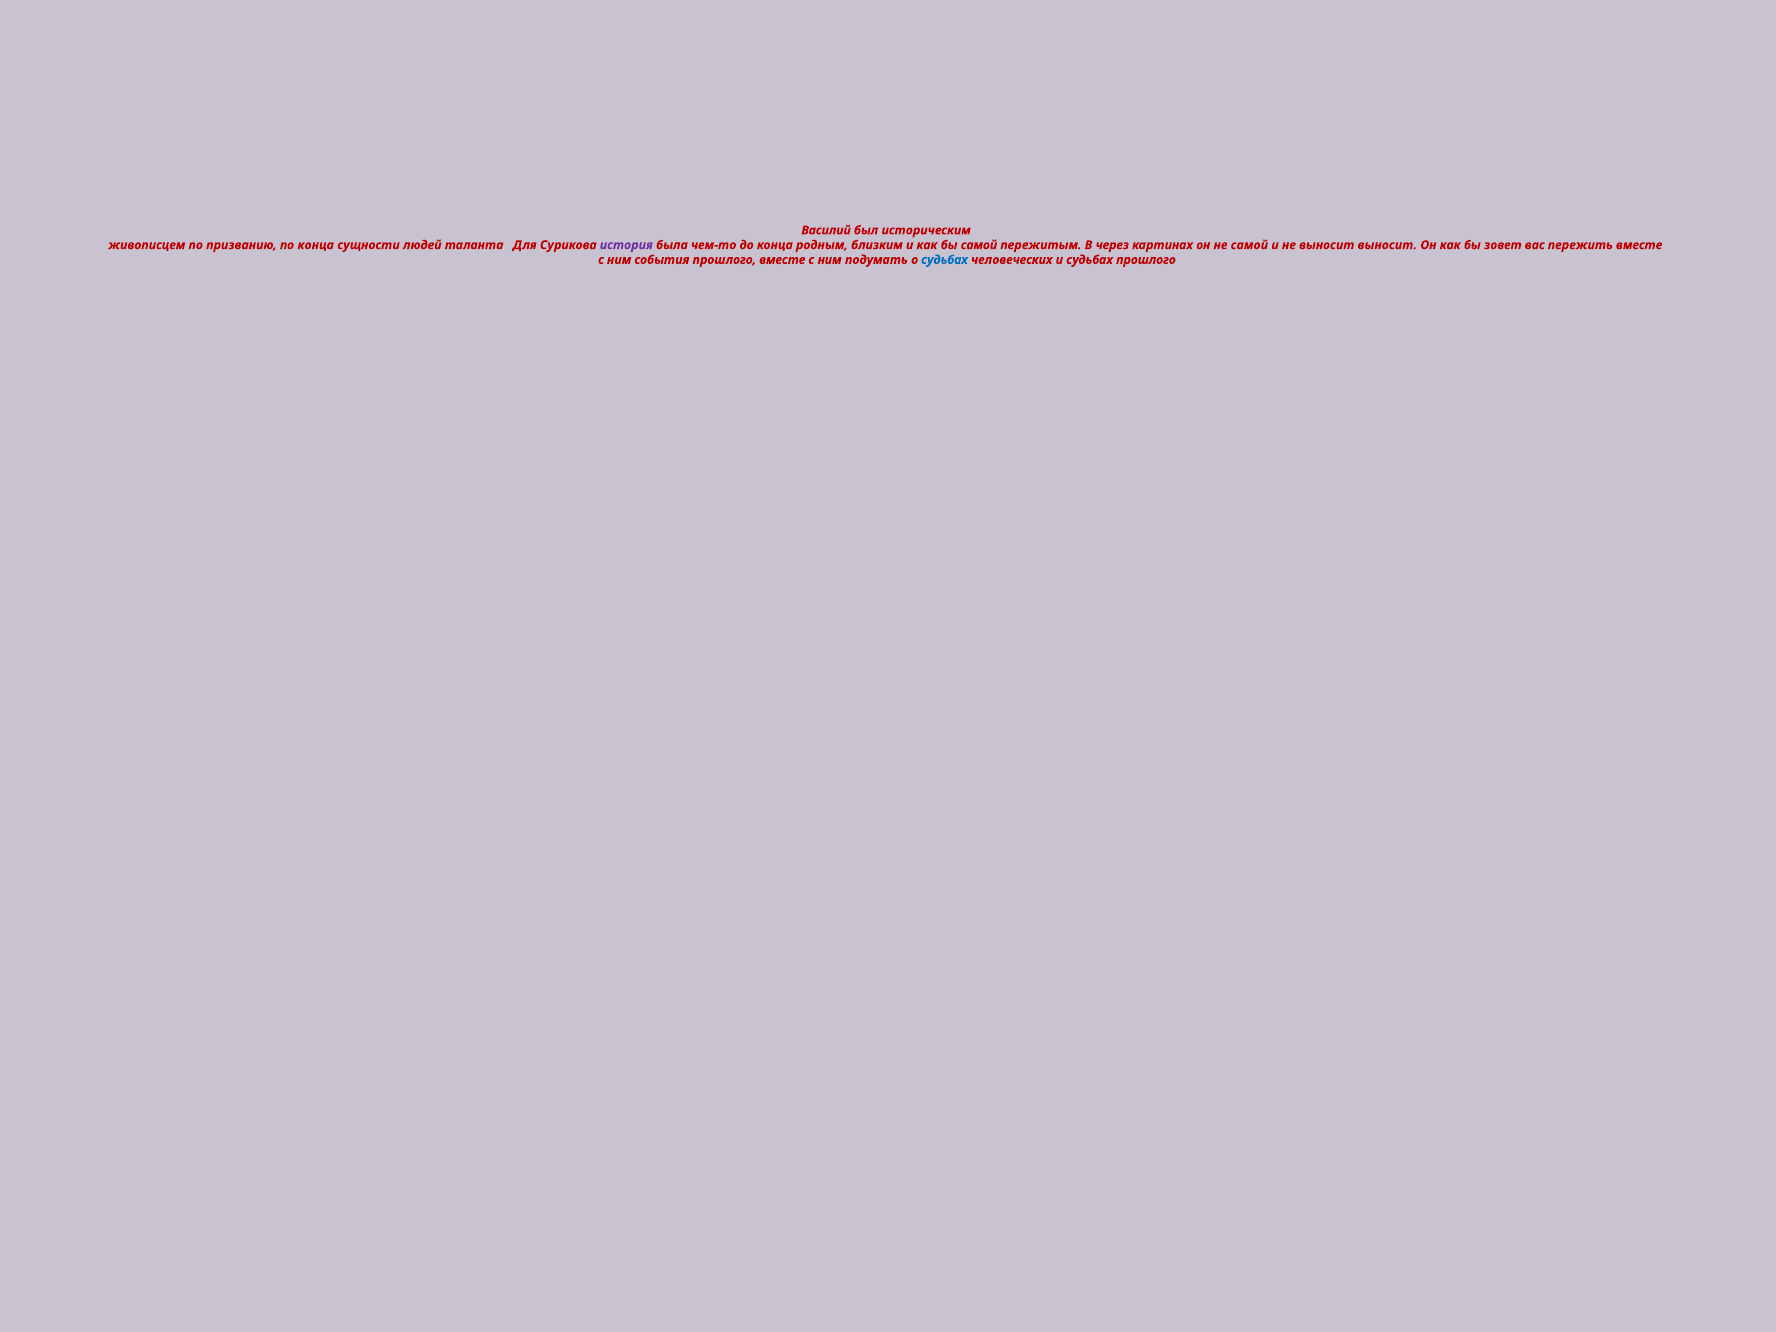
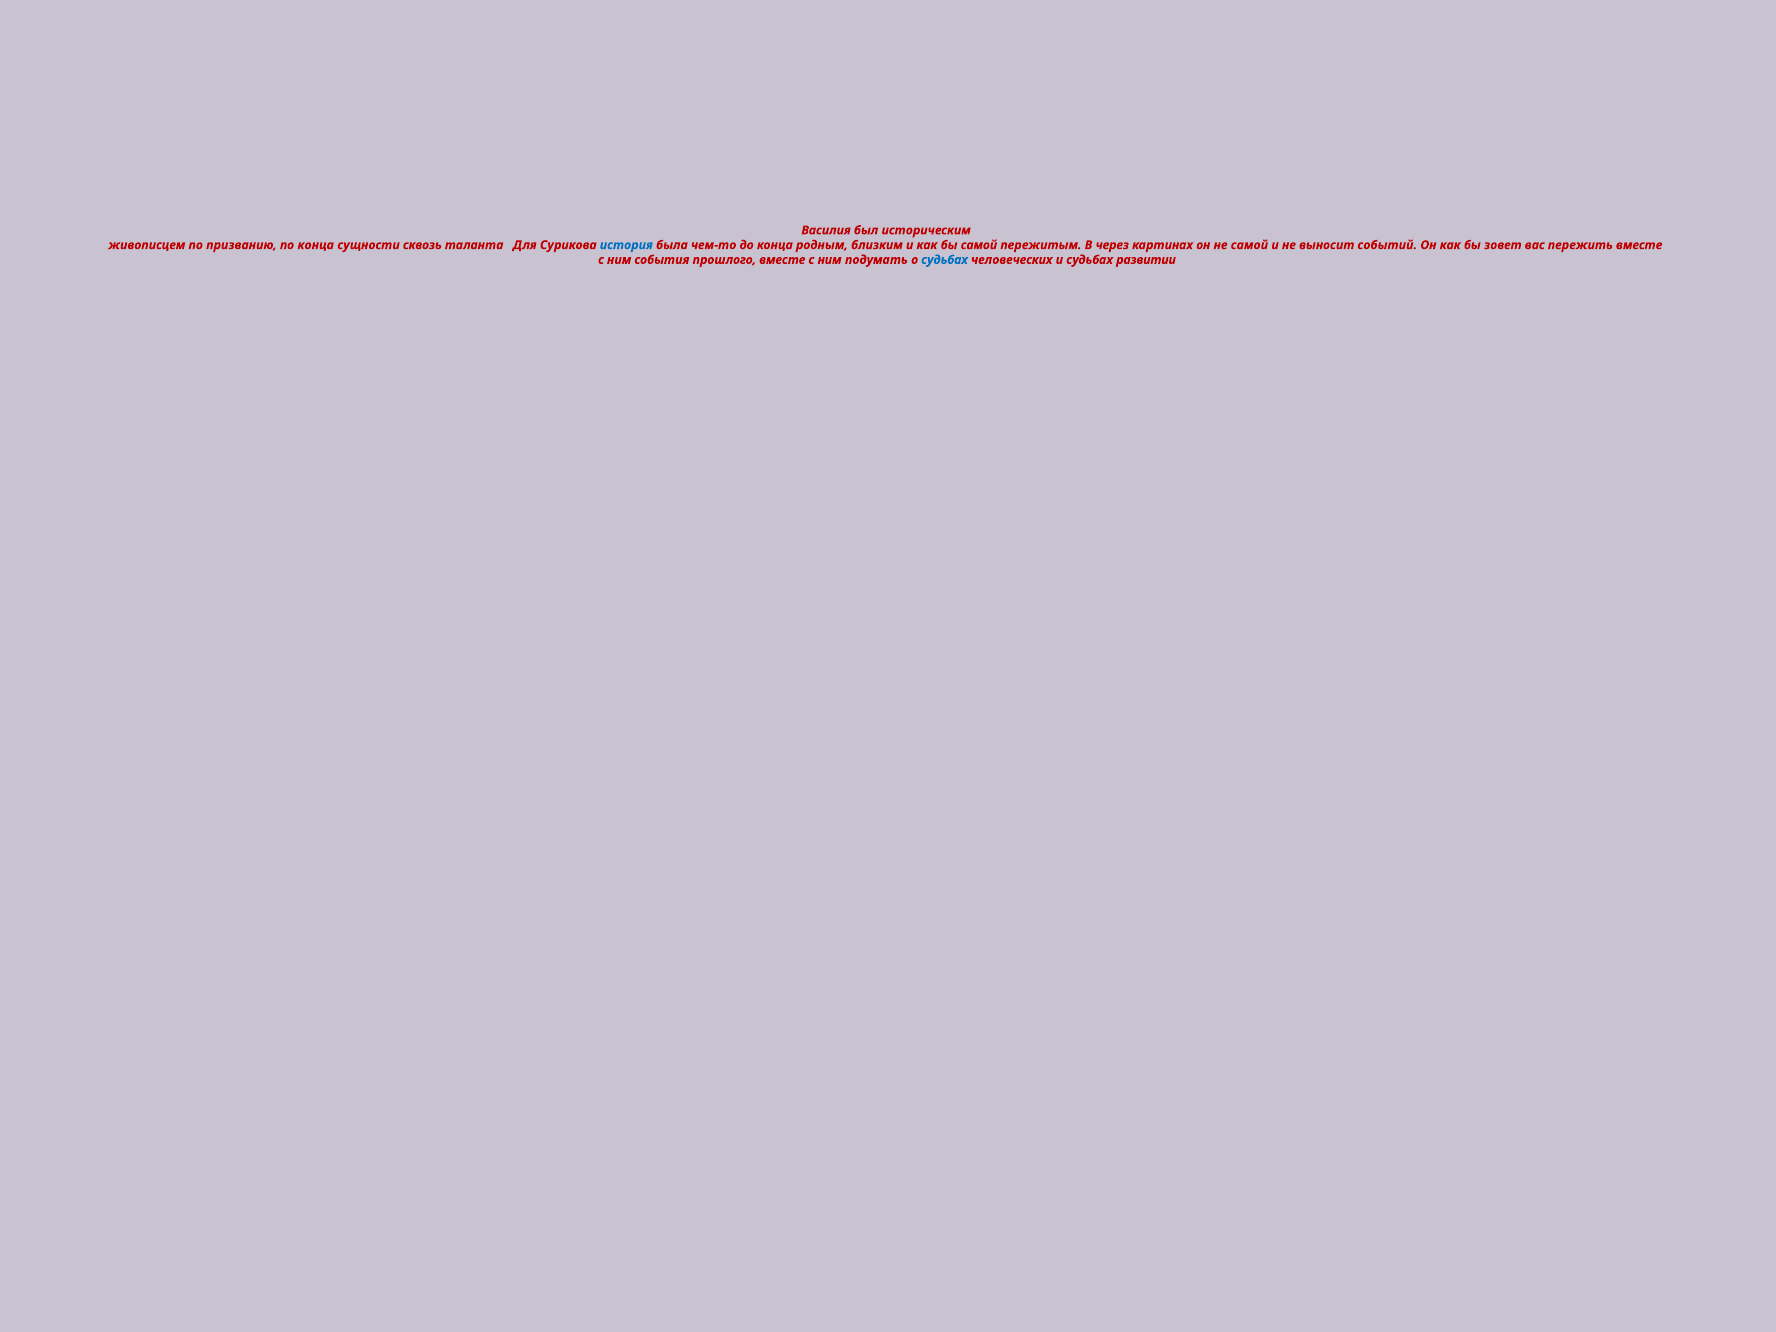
Василий: Василий -> Василия (826, 230)
людей: людей -> сквозь (422, 245)
история colour: purple -> blue (626, 245)
выносит выносит: выносит -> событий (1387, 245)
судьбах прошлого: прошлого -> развитии (1146, 260)
